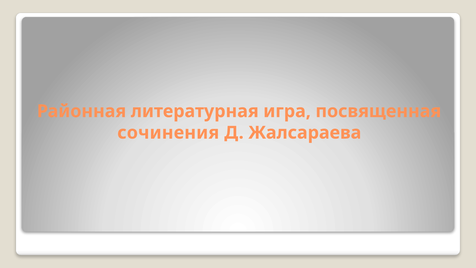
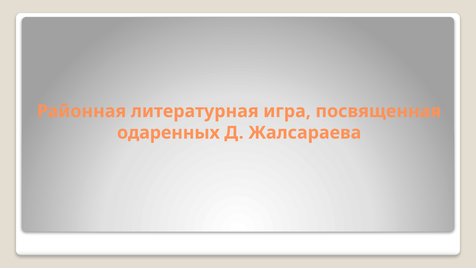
сочинения: сочинения -> одаренных (168, 133)
